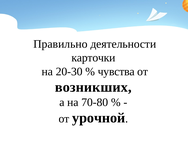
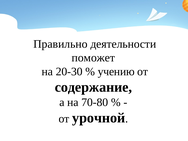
карточки: карточки -> поможет (93, 58)
чувства: чувства -> учению (116, 72)
возникших: возникших -> содержание (93, 87)
